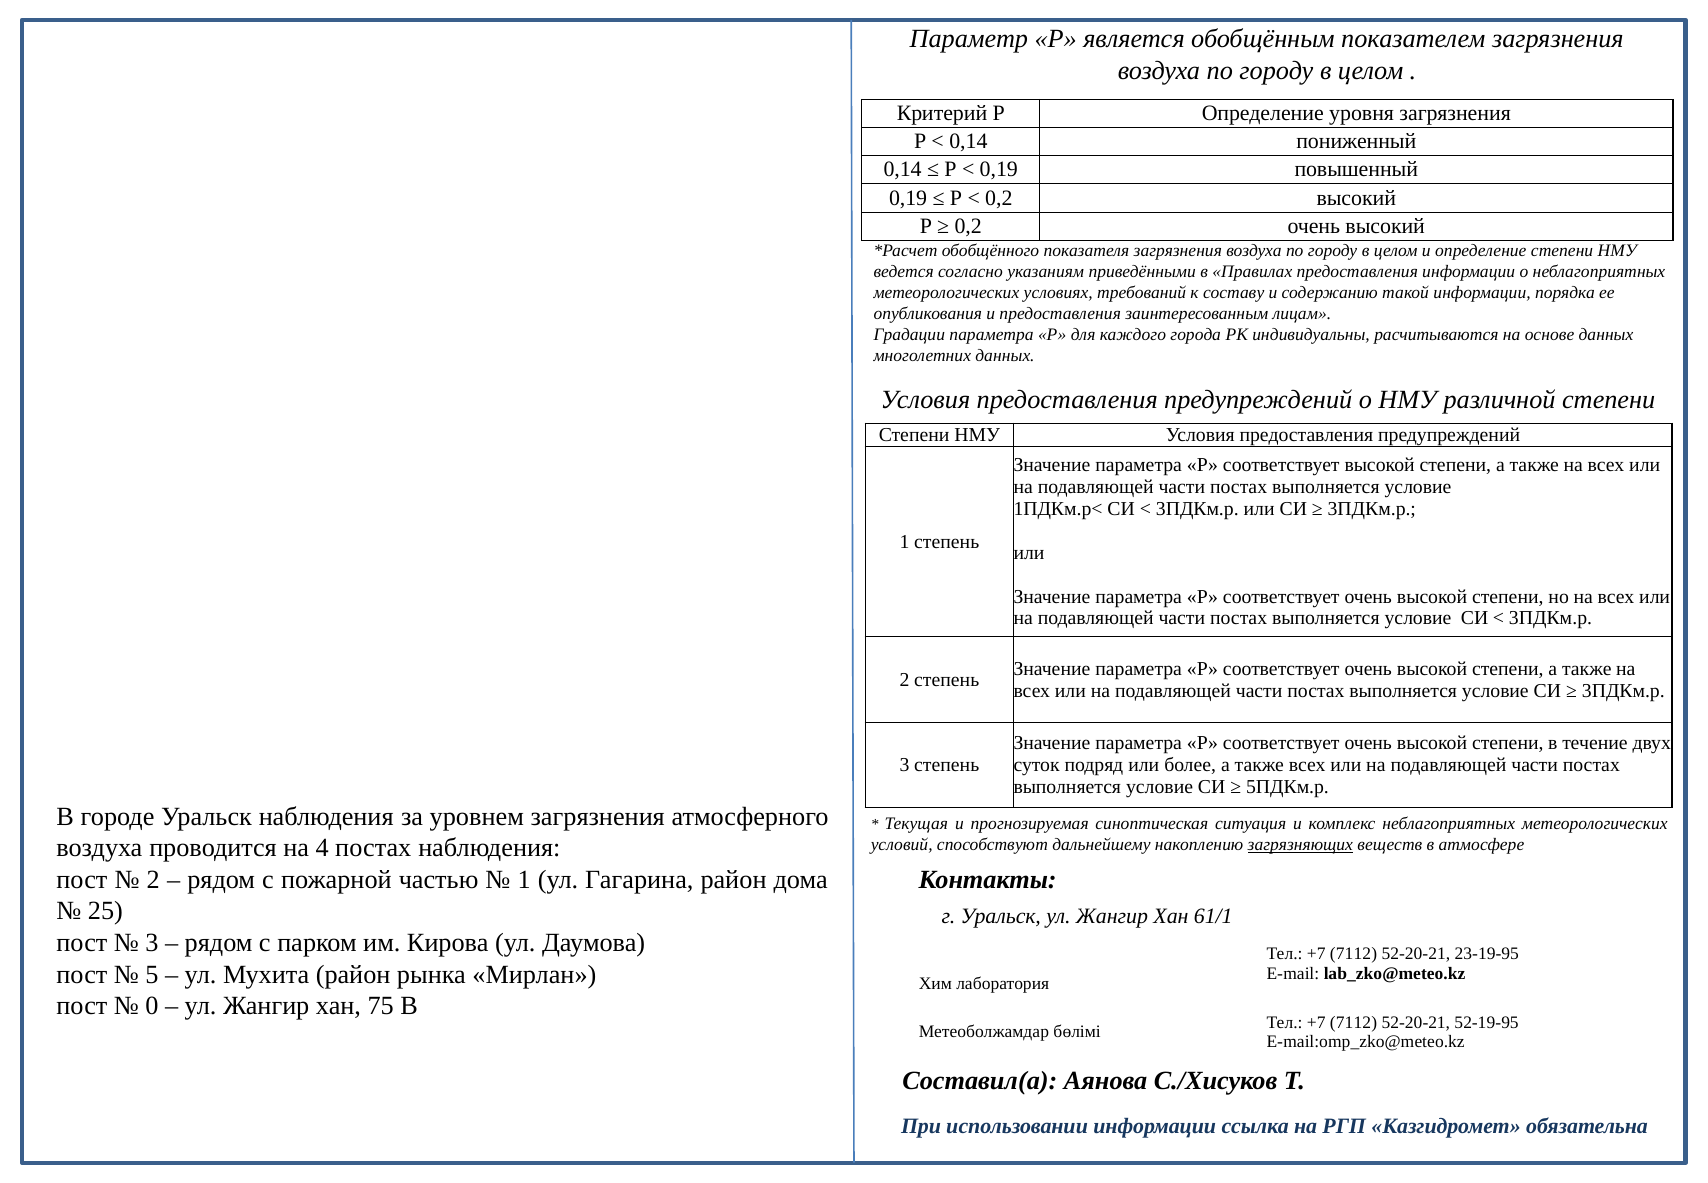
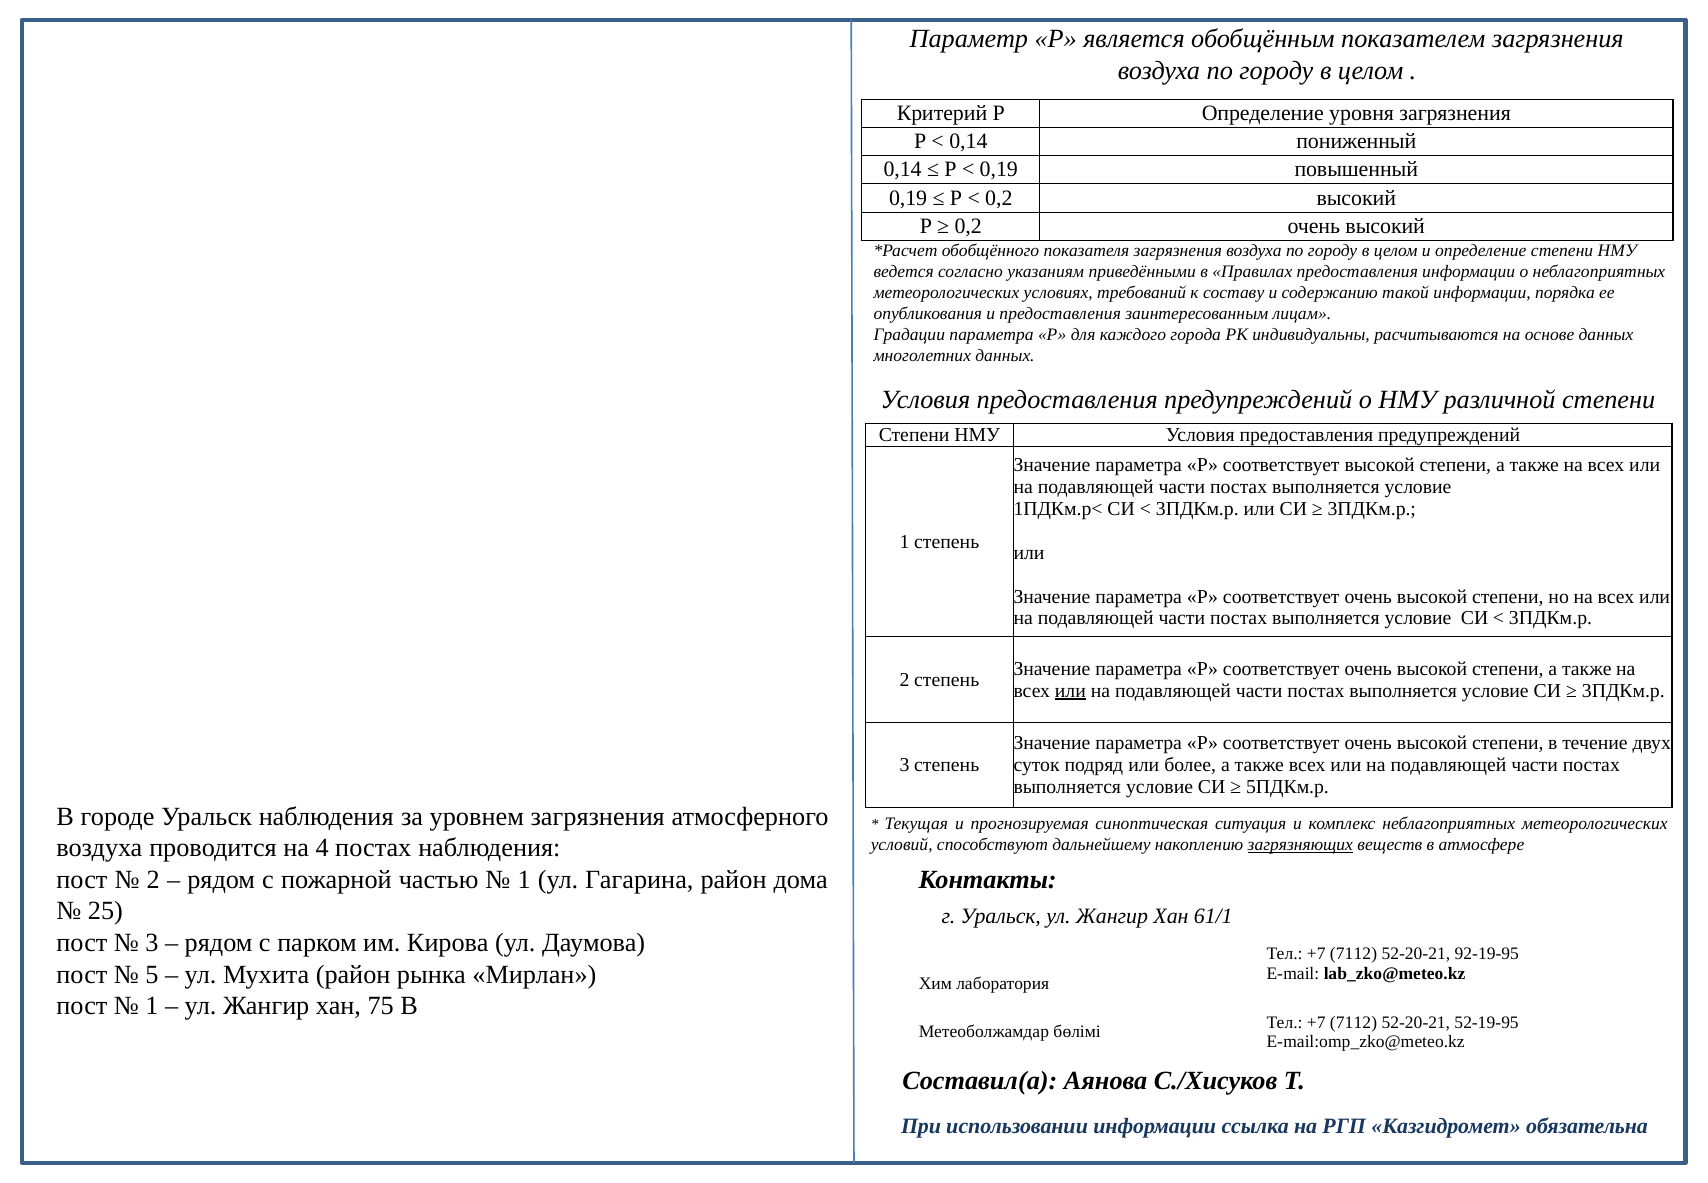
или underline: none -> present (1070, 690)
23-19-95: 23-19-95 -> 92-19-95 (1487, 954)
0: 0 -> 1 (152, 1005)
